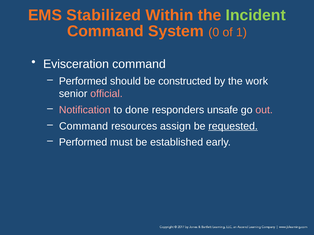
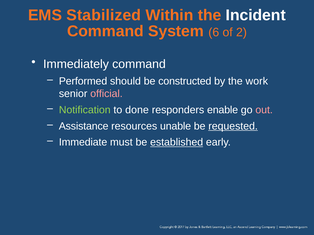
Incident colour: light green -> white (256, 15)
0: 0 -> 6 (214, 32)
1: 1 -> 2 (241, 32)
Evisceration: Evisceration -> Immediately (76, 64)
Notification colour: pink -> light green (85, 110)
unsafe: unsafe -> enable (223, 110)
Command: Command -> Assistance (84, 126)
assign: assign -> unable (176, 126)
Performed: Performed -> Immediate (83, 143)
established underline: none -> present (177, 143)
